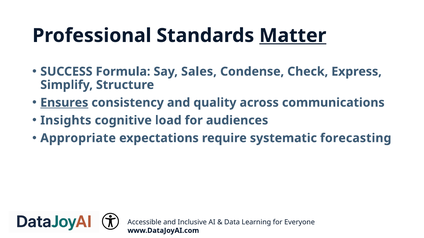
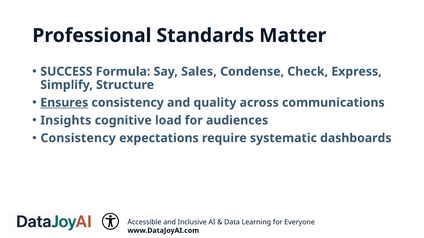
Matter underline: present -> none (293, 36)
Appropriate: Appropriate -> Consistency (78, 138)
forecasting: forecasting -> dashboards (356, 138)
